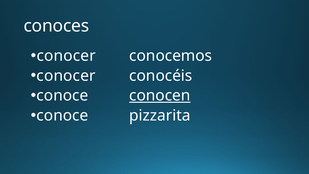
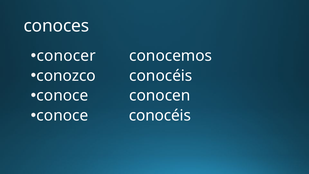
conocer: conocer -> conozco (66, 76)
conocen underline: present -> none (160, 95)
conoce pizzarita: pizzarita -> conocéis (160, 115)
